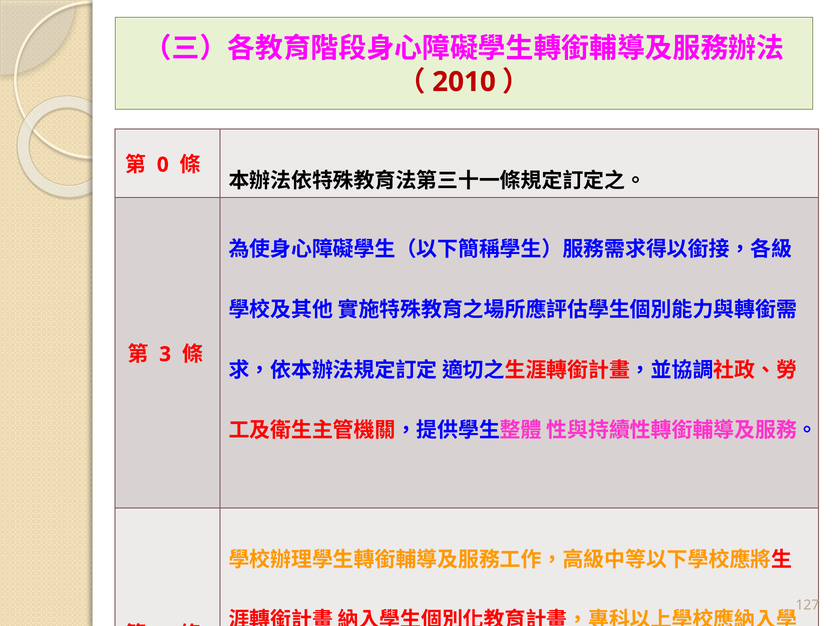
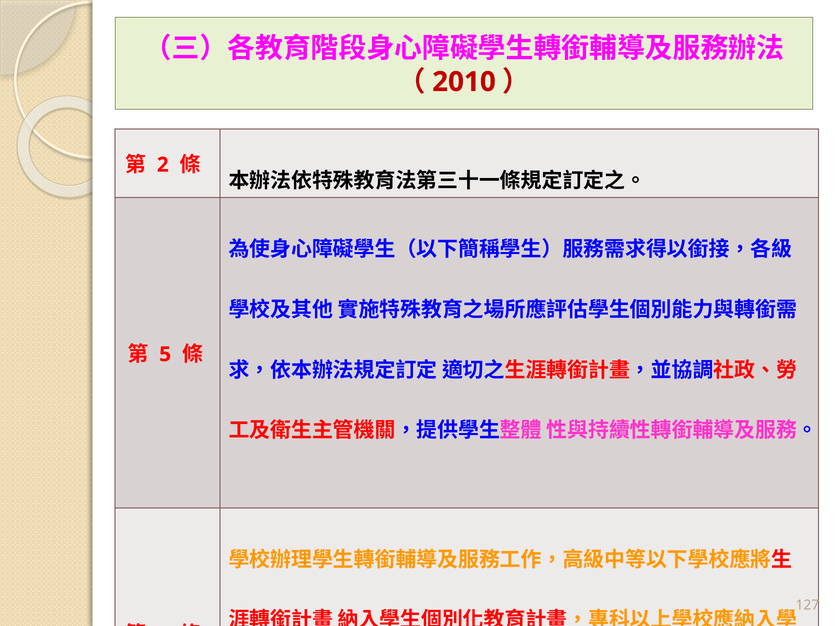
0: 0 -> 2 (163, 165)
3: 3 -> 5 (165, 354)
